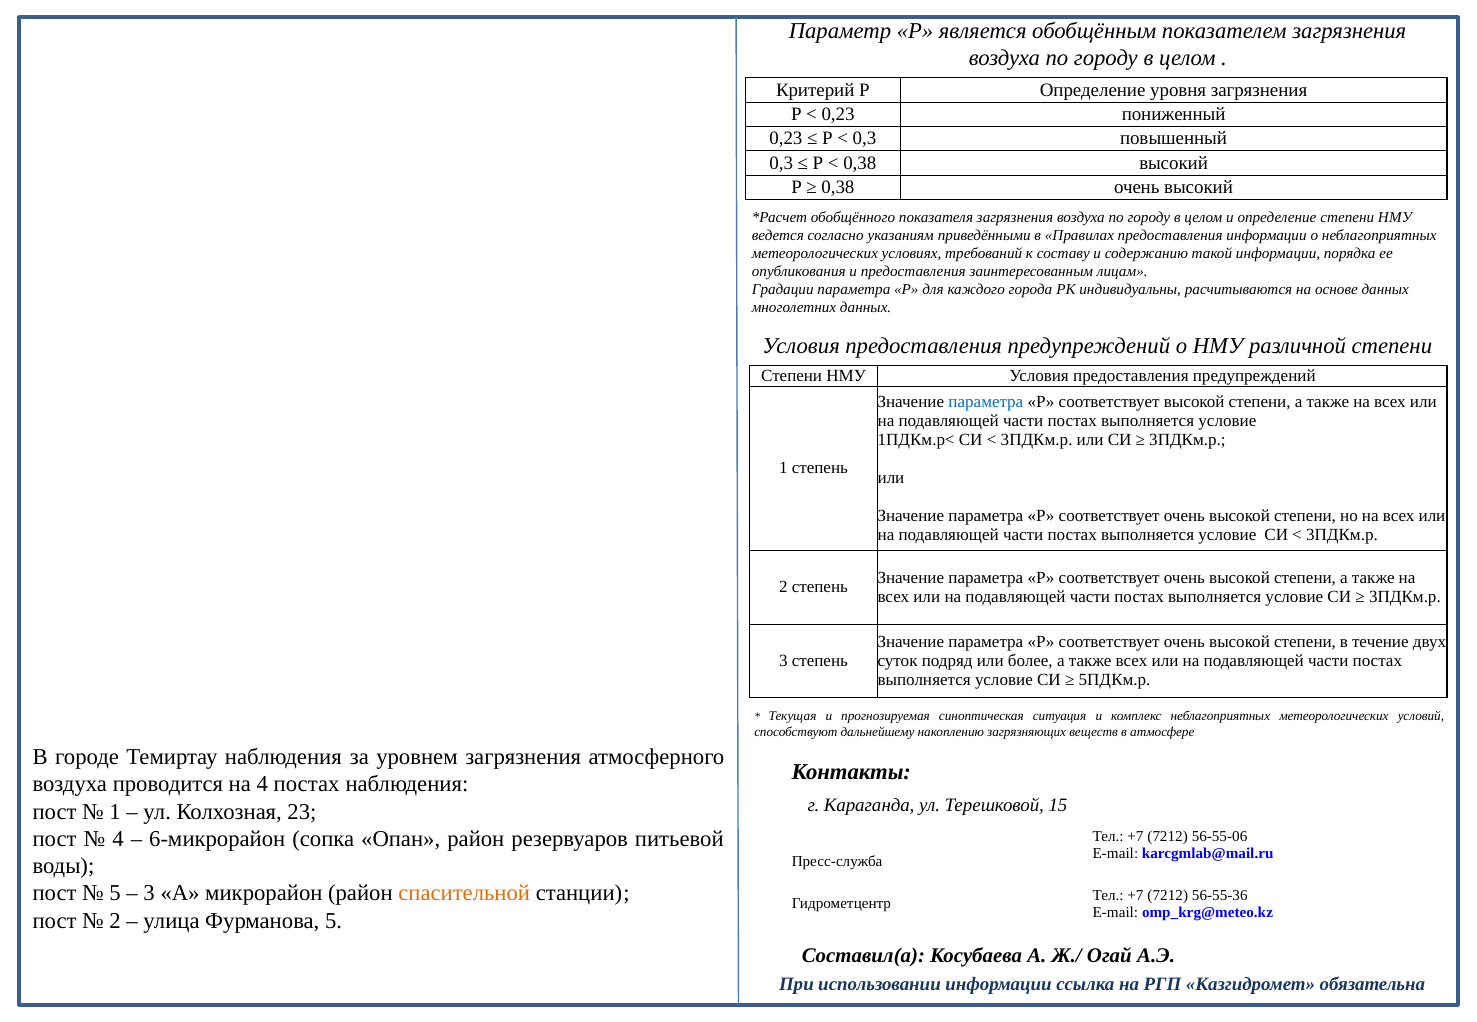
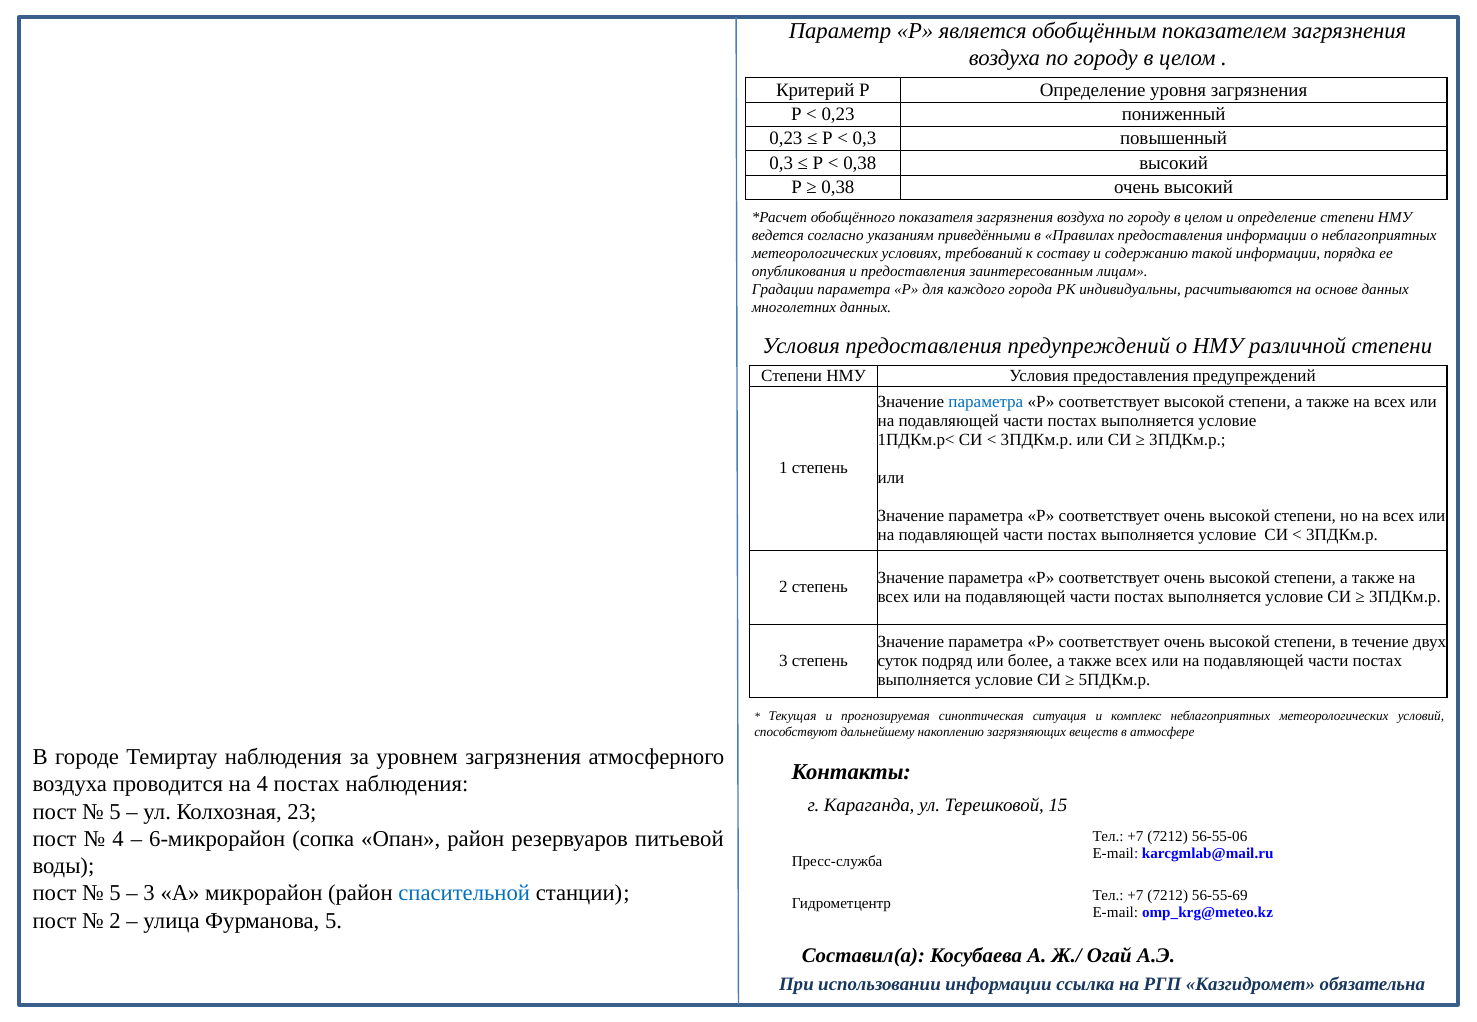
1: 1 -> 5 (115, 812)
спасительной colour: orange -> blue (464, 894)
56-55-36: 56-55-36 -> 56-55-69 (1220, 896)
